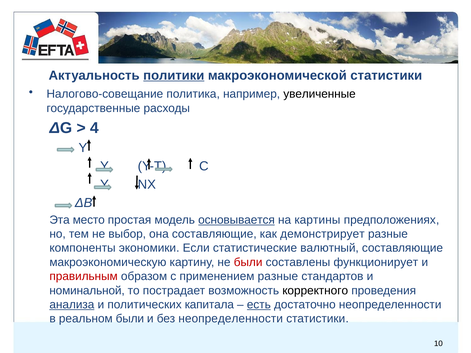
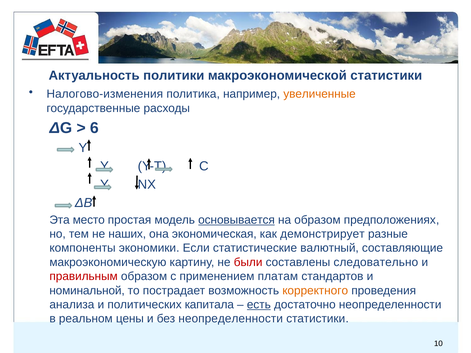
политики underline: present -> none (174, 76)
Налогово-совещание: Налогово-совещание -> Налогово-изменения (105, 94)
увеличенные colour: black -> orange (320, 94)
4: 4 -> 6 (94, 128)
на картины: картины -> образом (317, 220)
выбор: выбор -> наших (127, 234)
она составляющие: составляющие -> экономическая (214, 234)
функционирует: функционирует -> следовательно (376, 262)
применением разные: разные -> платам (278, 277)
корректного colour: black -> orange (315, 291)
анализа underline: present -> none (72, 305)
реальном были: были -> цены (130, 319)
